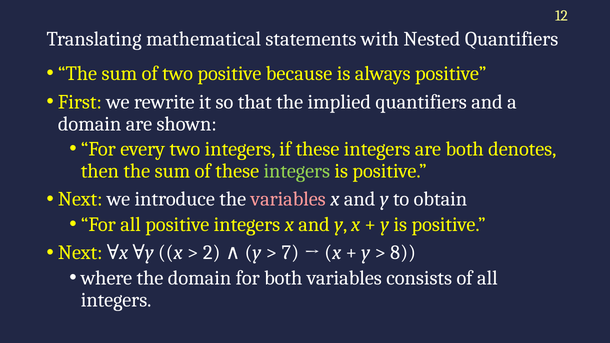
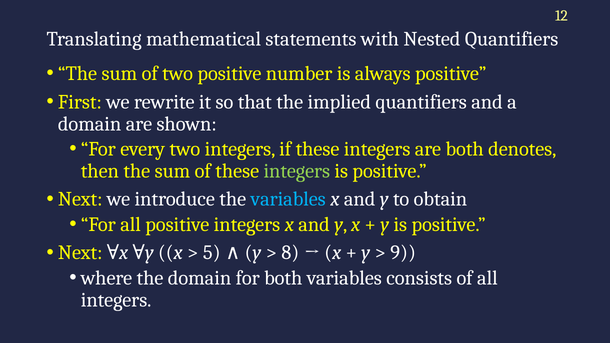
because: because -> number (299, 74)
variables colour: pink -> light blue (288, 199)
2: 2 -> 5 (212, 253)
7: 7 -> 8 (290, 253)
8: 8 -> 9 (403, 253)
